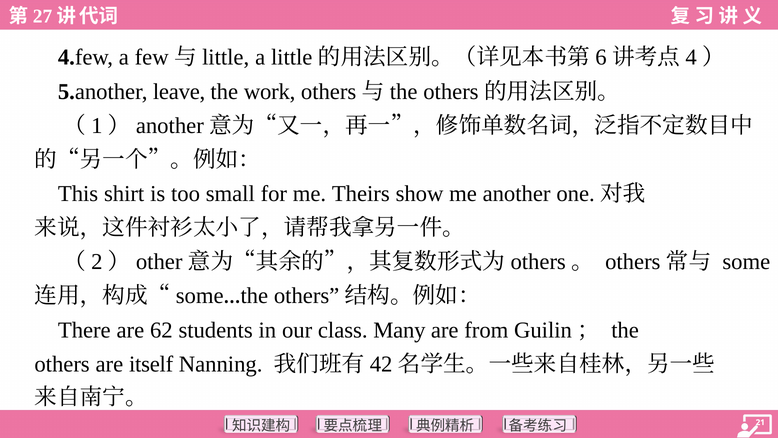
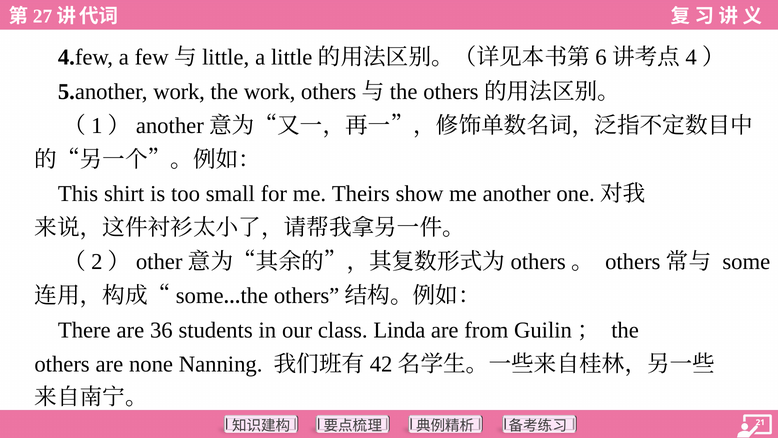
5.another leave: leave -> work (179, 91)
62: 62 -> 36 (161, 330)
Many: Many -> Linda (399, 330)
itself: itself -> none (151, 364)
